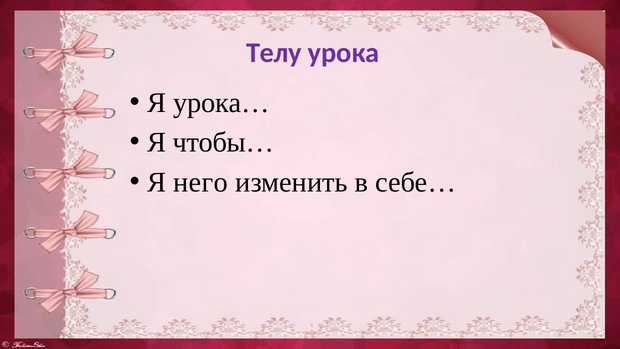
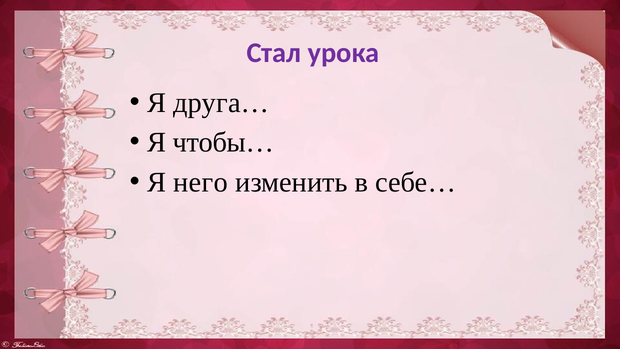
Телу: Телу -> Стал (274, 53)
урока…: урока… -> друга… (221, 103)
